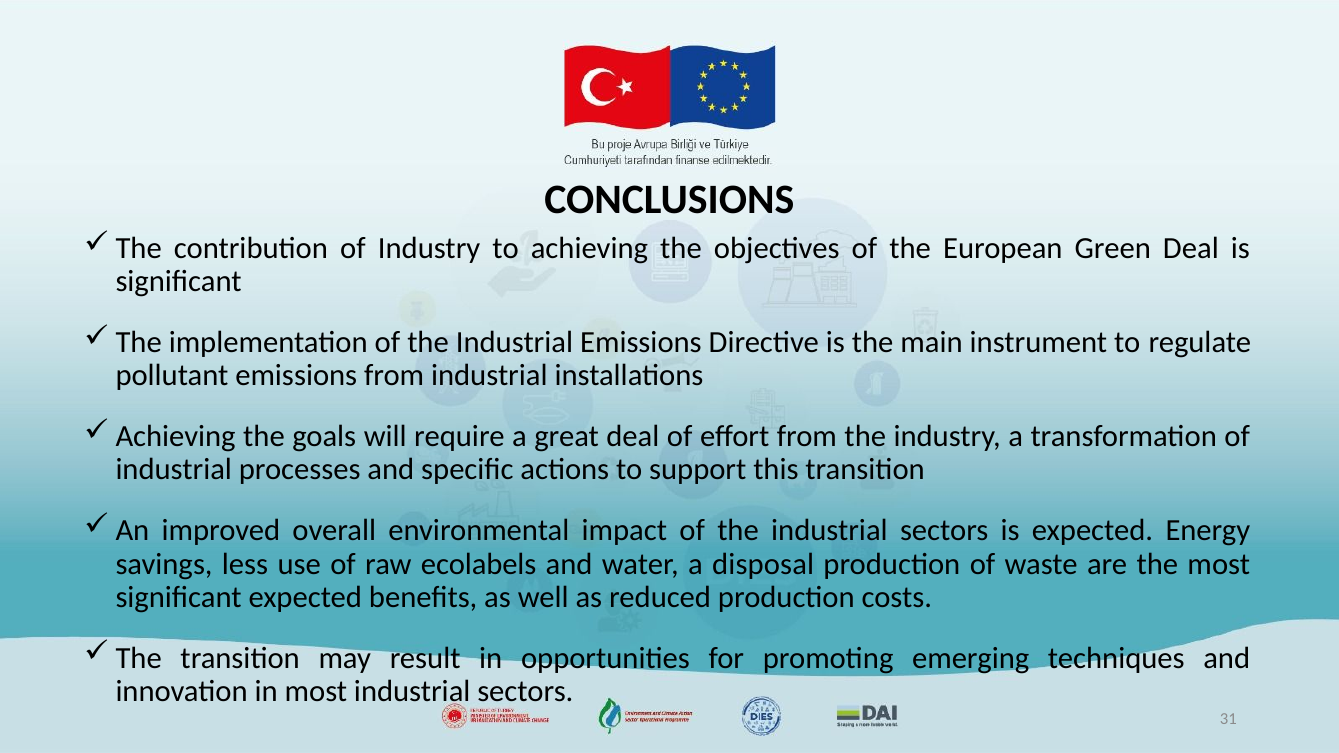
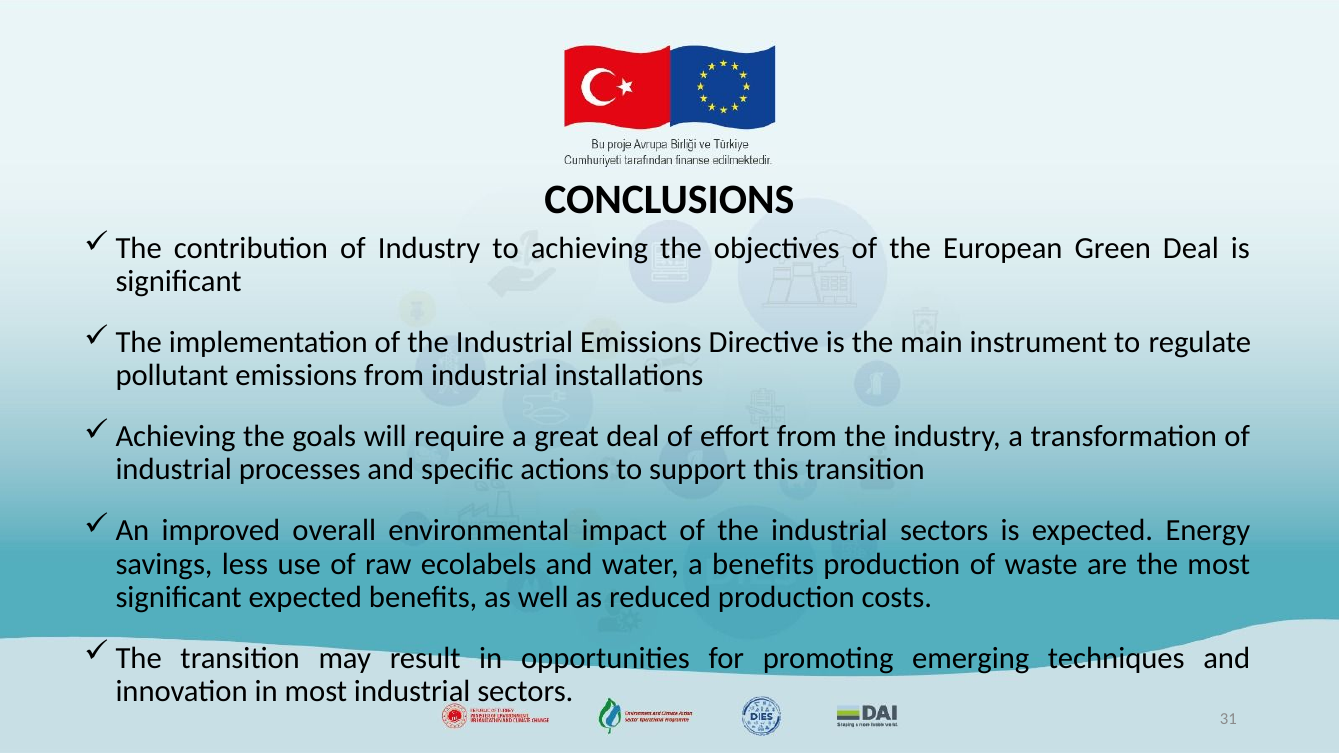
a disposal: disposal -> benefits (763, 564)
